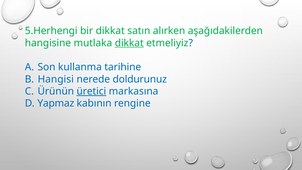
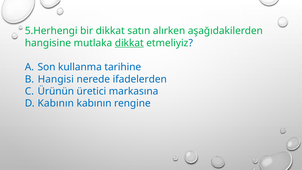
doldurunuz: doldurunuz -> ifadelerden (140, 79)
üretici underline: present -> none (91, 91)
Yapmaz: Yapmaz -> Kabının (56, 103)
